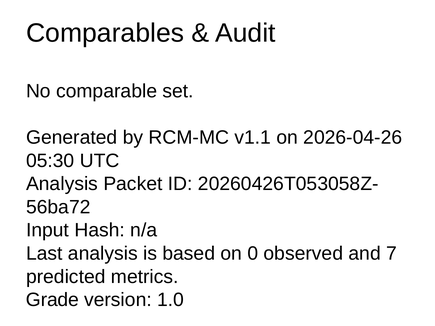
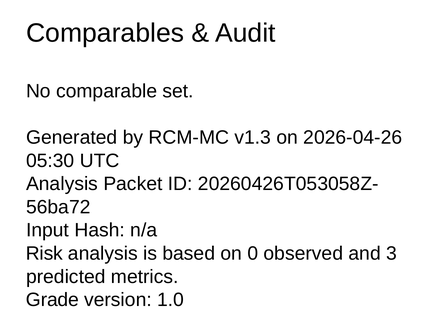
v1.1: v1.1 -> v1.3 (253, 138)
Last: Last -> Risk (44, 254)
7: 7 -> 3 (392, 254)
